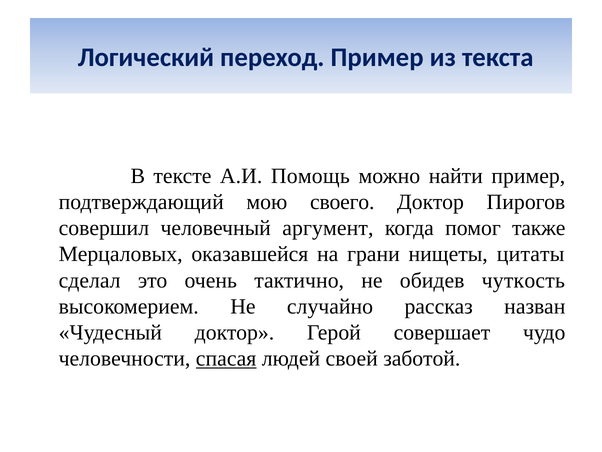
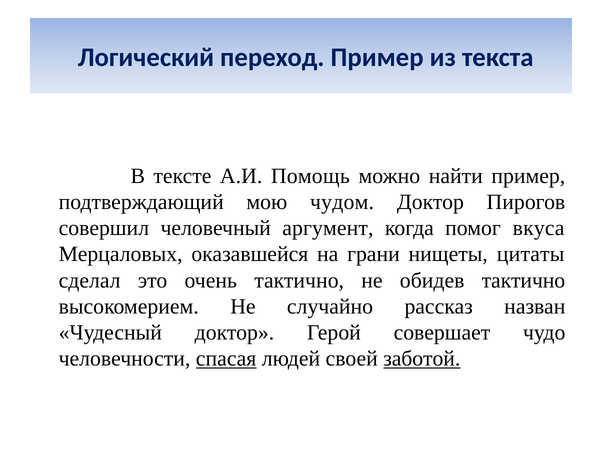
своего: своего -> чудом (342, 202)
также: также -> вкуса (539, 228)
обидев чуткость: чуткость -> тактично (523, 280)
заботой underline: none -> present (422, 358)
